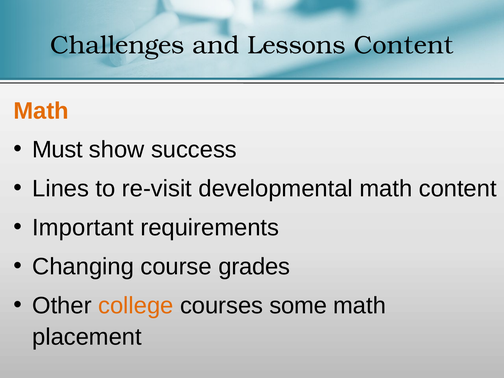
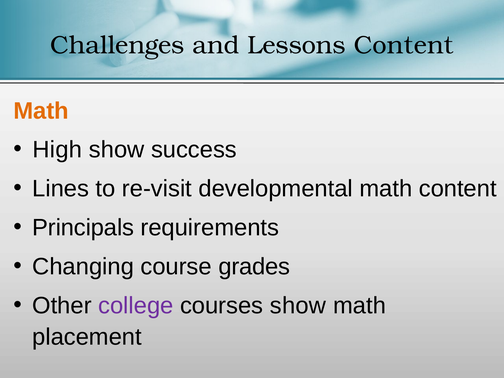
Must: Must -> High (57, 150)
Important: Important -> Principals (83, 228)
college colour: orange -> purple (136, 306)
courses some: some -> show (298, 306)
